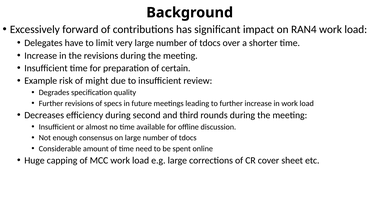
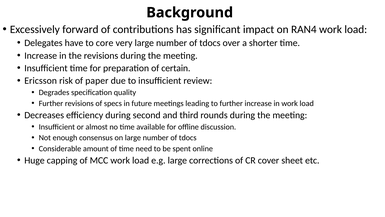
limit: limit -> core (105, 43)
Example: Example -> Ericsson (41, 81)
might: might -> paper (97, 81)
